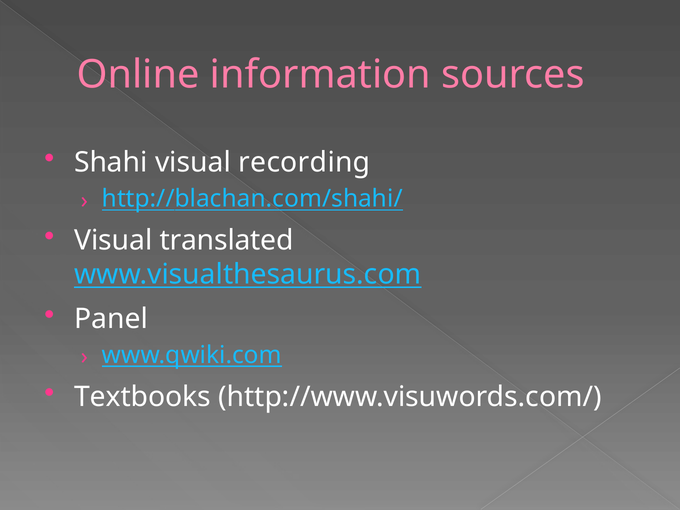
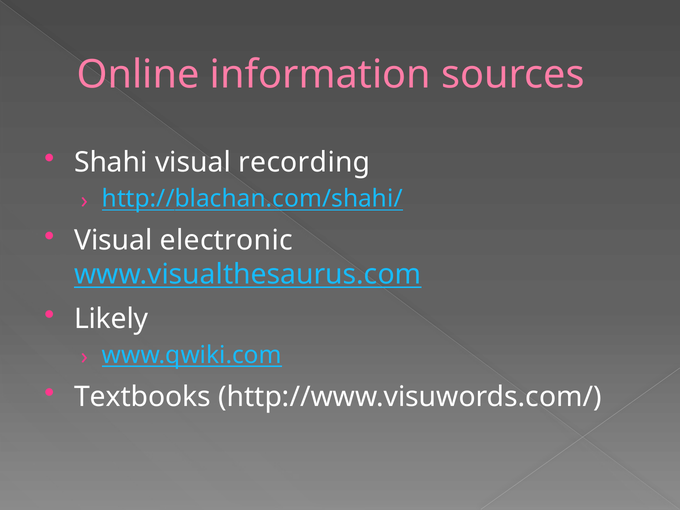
translated: translated -> electronic (226, 240)
Panel: Panel -> Likely (111, 319)
